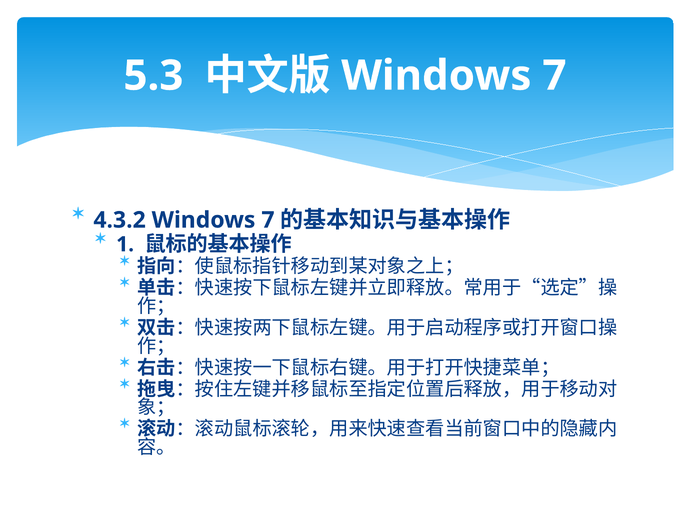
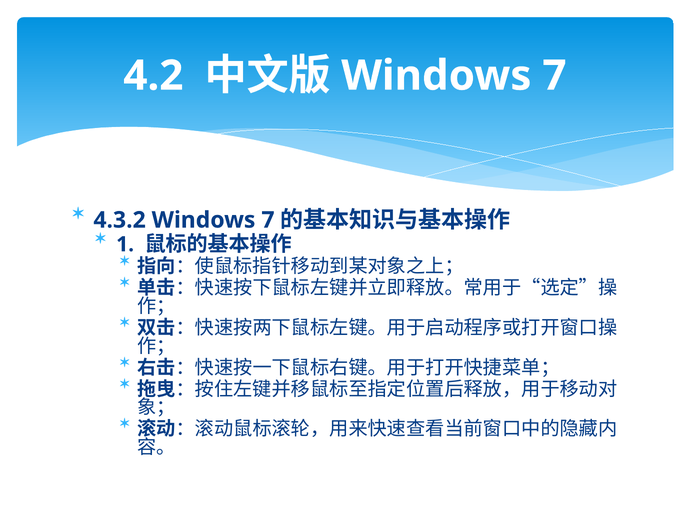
5.3: 5.3 -> 4.2 (153, 76)
